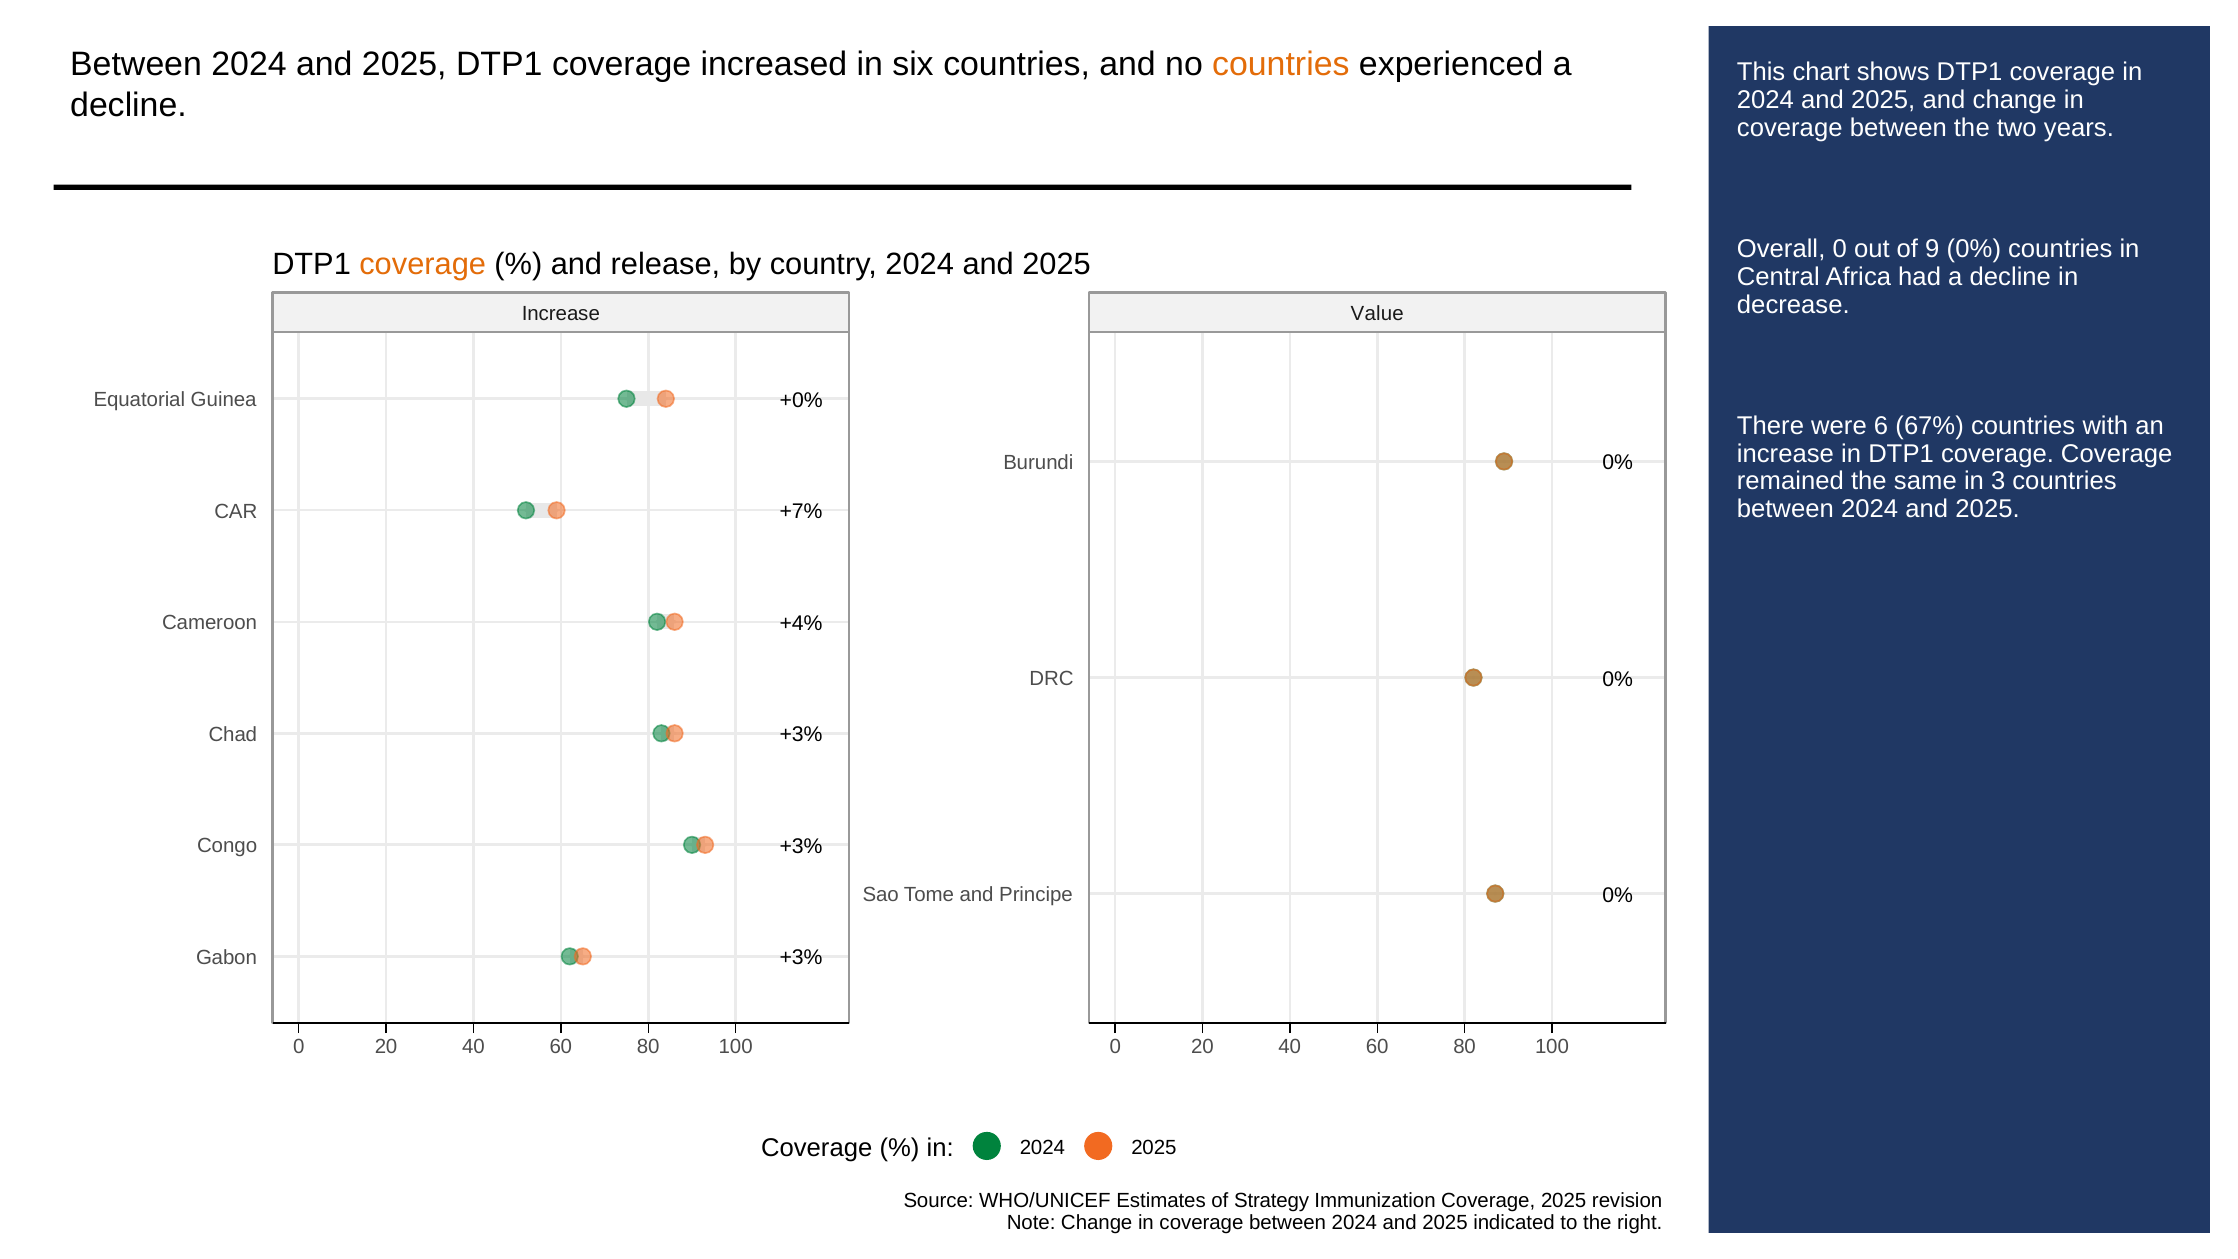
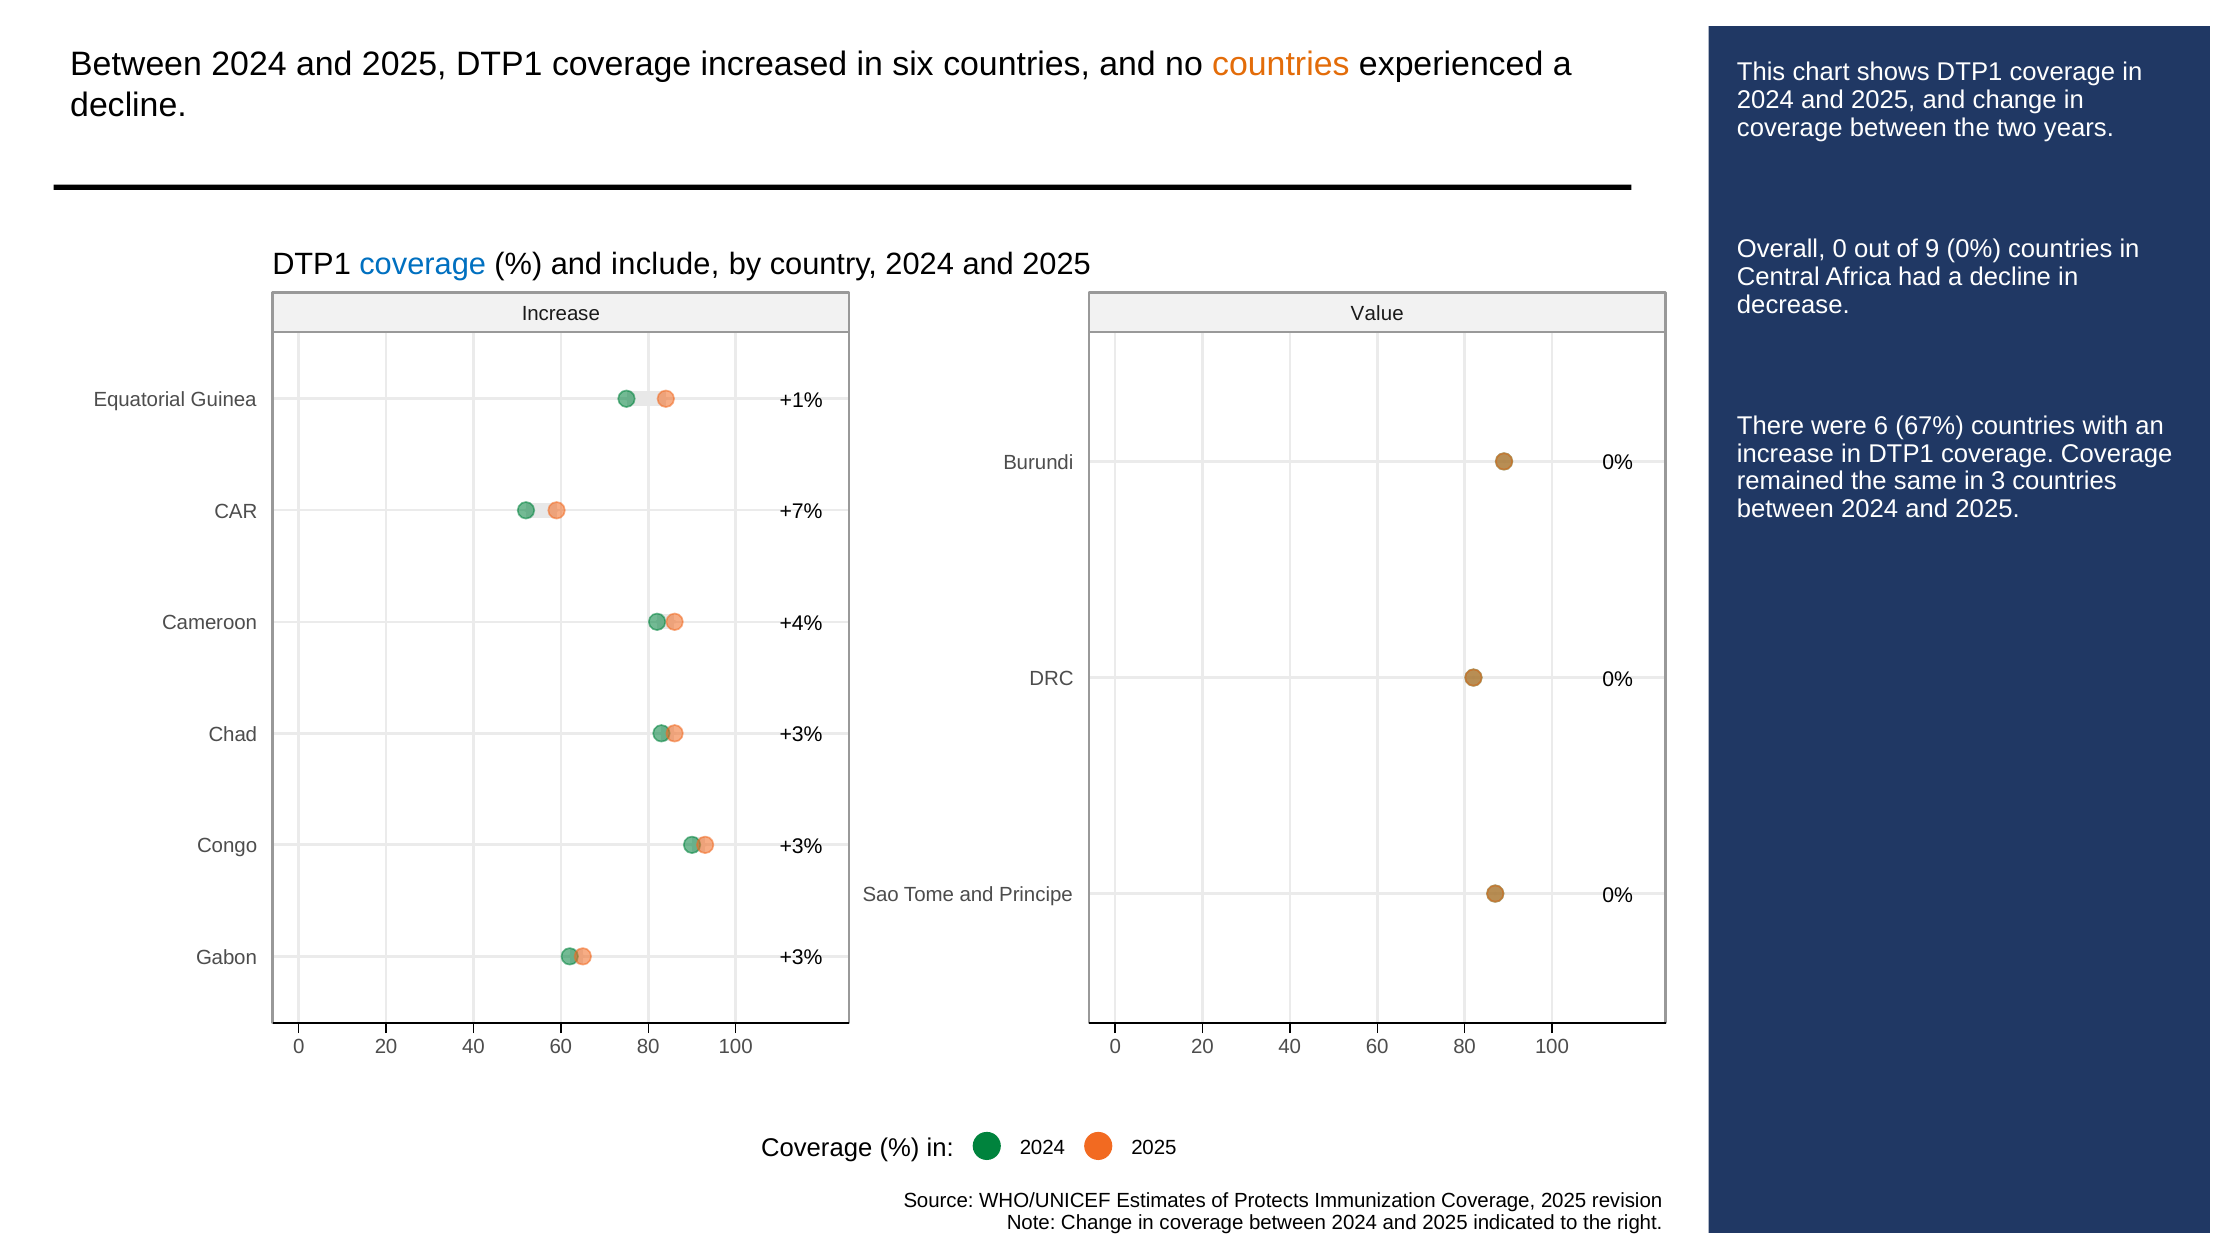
coverage colour: orange -> blue (423, 264)
release: release -> include (665, 264)
+0%: +0% -> +1% (801, 400)
Strategy: Strategy -> Protects (1271, 1200)
